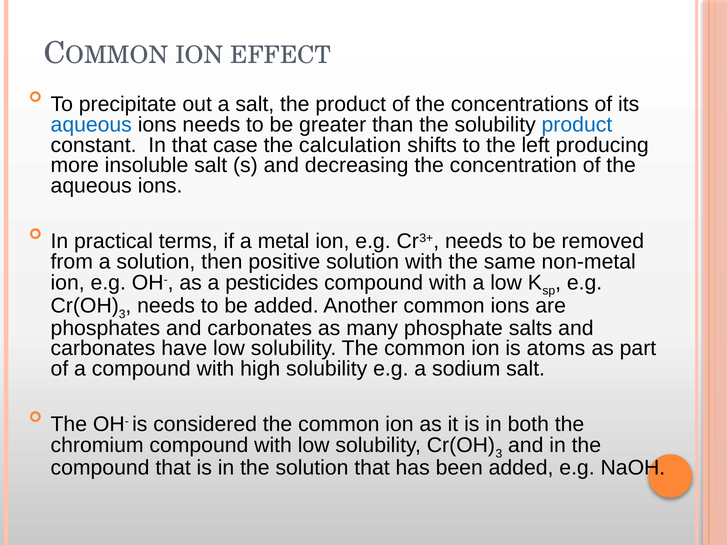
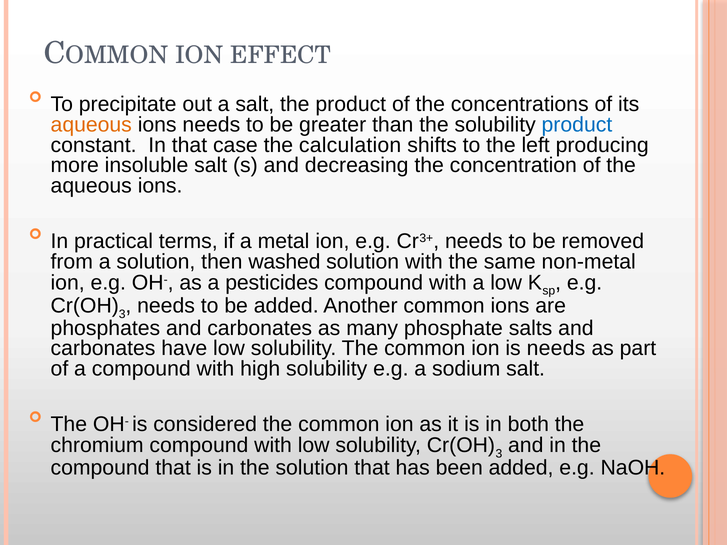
aqueous colour: blue -> orange (91, 125)
positive: positive -> washed (284, 262)
is atoms: atoms -> needs (556, 349)
